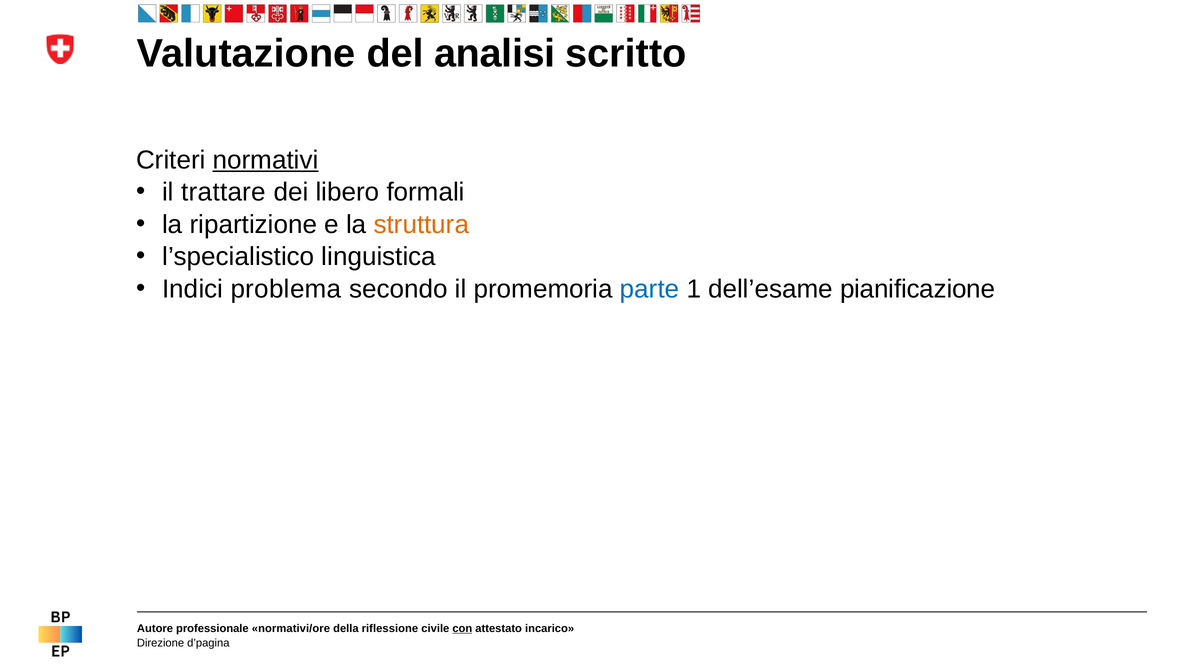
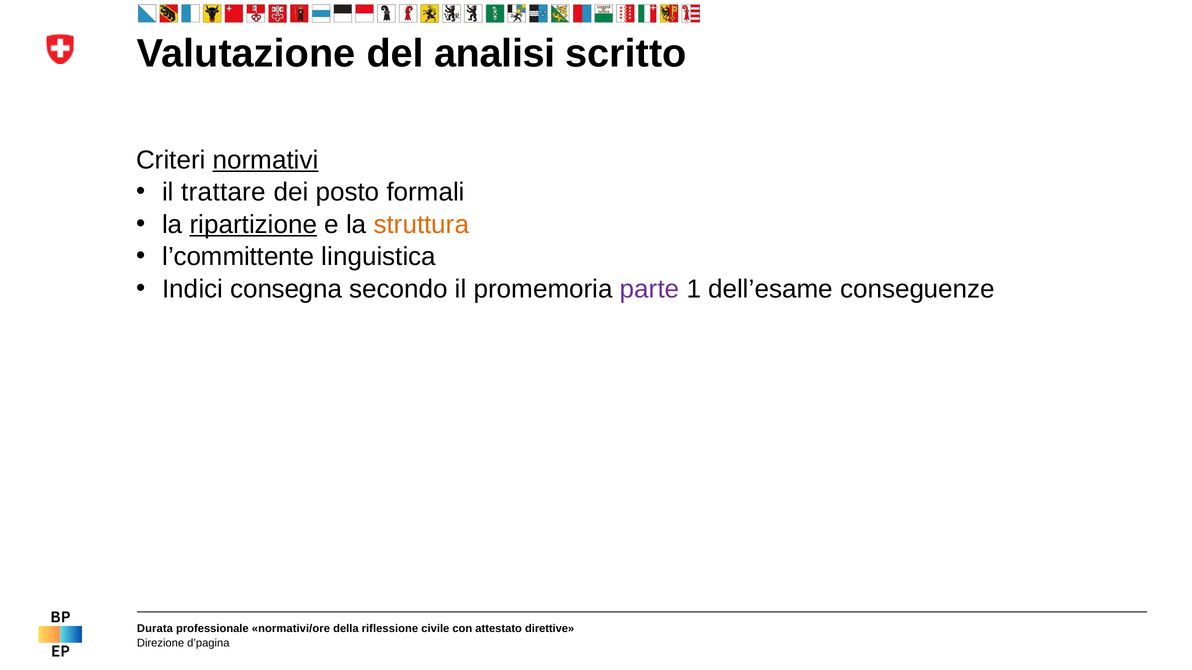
libero: libero -> posto (348, 192)
ripartizione underline: none -> present (253, 225)
l’specialistico: l’specialistico -> l’committente (238, 257)
problema: problema -> consegna (286, 289)
parte colour: blue -> purple (650, 289)
pianificazione: pianificazione -> conseguenze (917, 289)
Autore: Autore -> Durata (155, 629)
con underline: present -> none (462, 629)
incarico: incarico -> direttive (550, 629)
